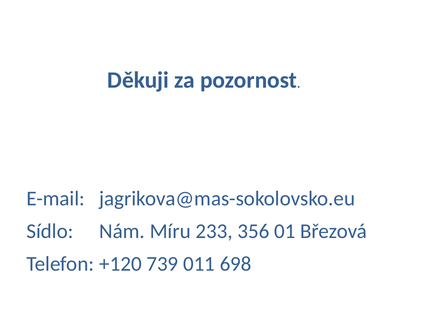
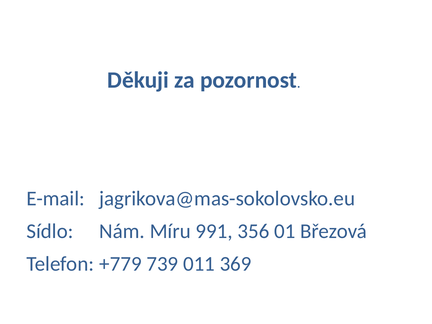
233: 233 -> 991 (214, 231)
+120: +120 -> +779 (120, 264)
698: 698 -> 369 (236, 264)
